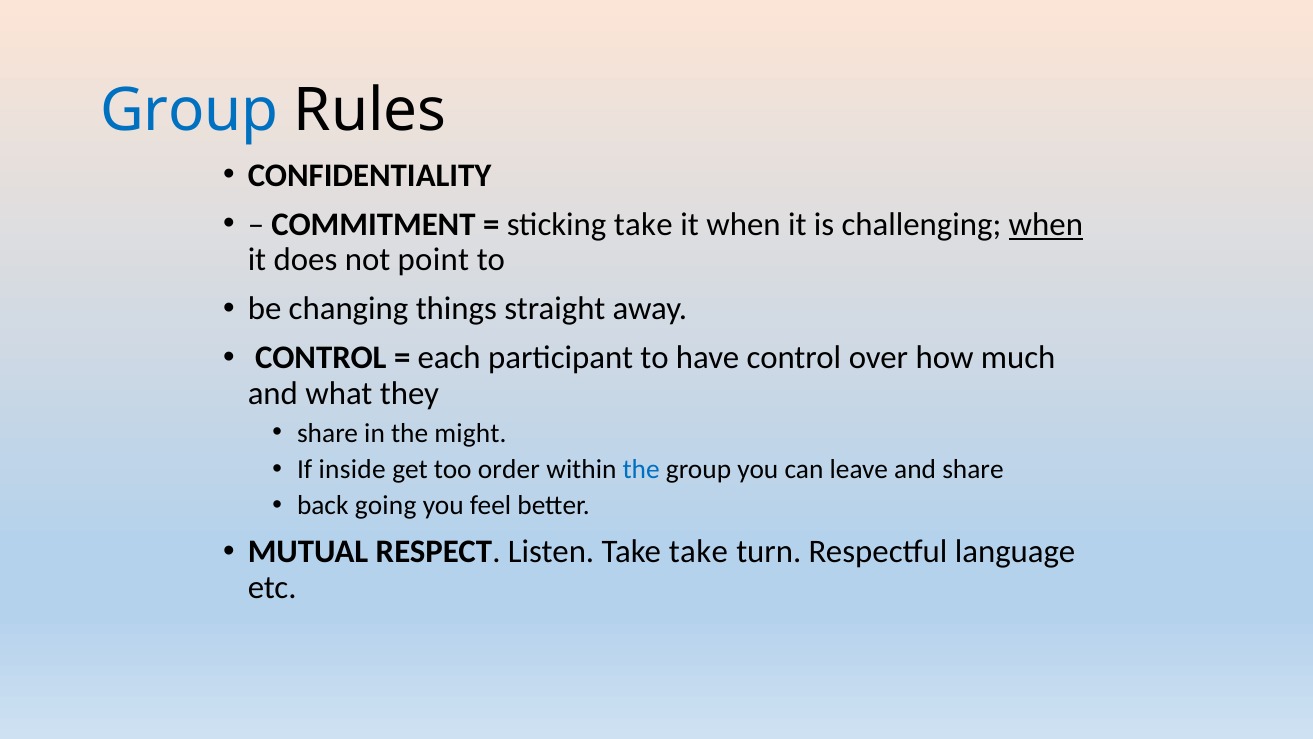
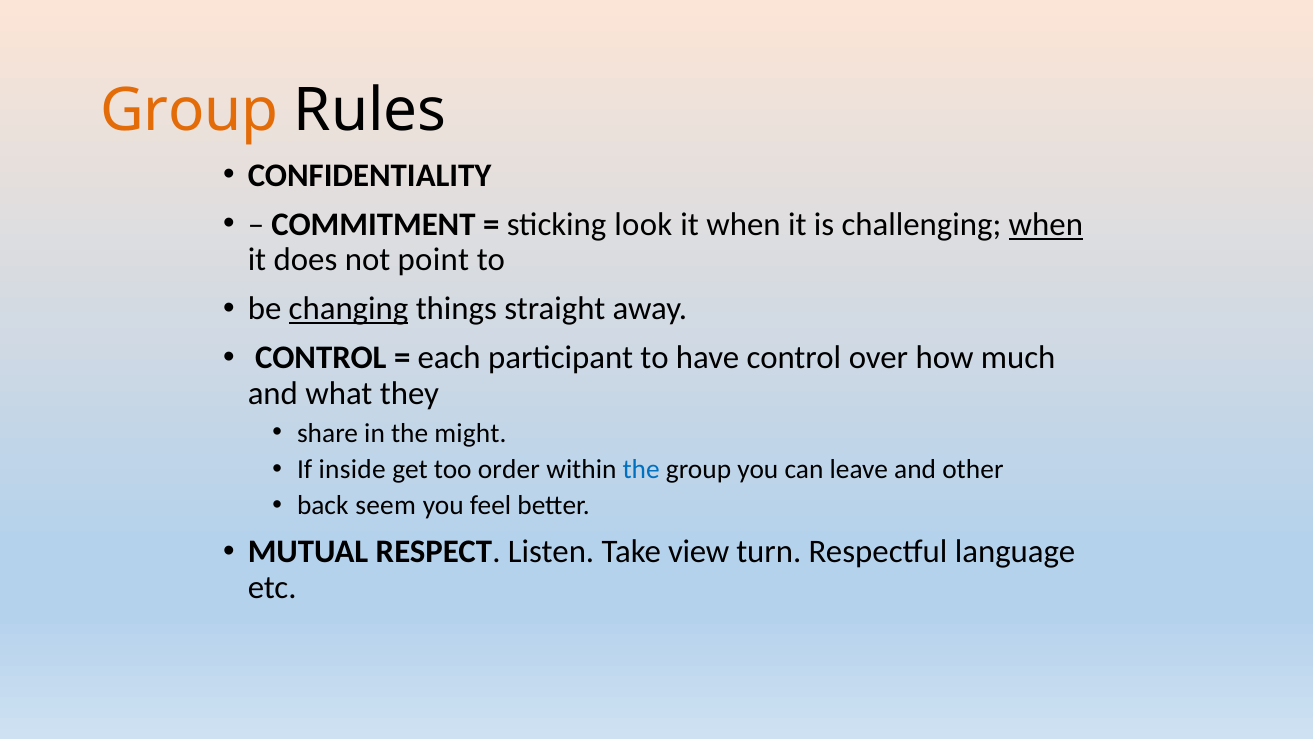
Group colour: blue -> orange (189, 110)
sticking take: take -> look (643, 224)
changing underline: none -> present (349, 309)
and share: share -> other (973, 469)
going: going -> seem (386, 505)
Take take: take -> view (699, 552)
